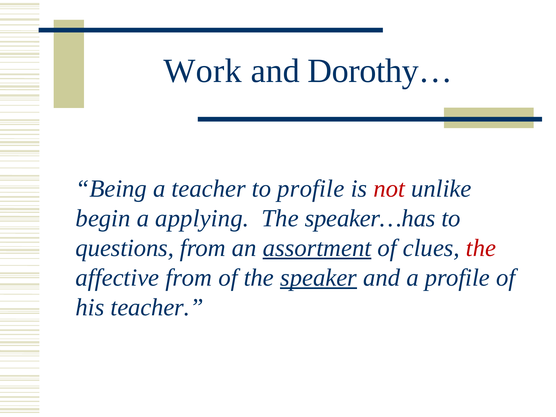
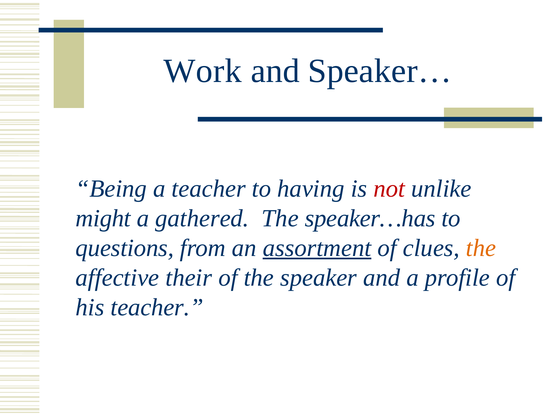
Dorothy…: Dorothy… -> Speaker… (380, 71)
to profile: profile -> having (311, 189)
begin: begin -> might (103, 218)
applying: applying -> gathered (202, 218)
the colour: red -> orange (481, 248)
affective from: from -> their (189, 278)
speaker underline: present -> none (319, 278)
